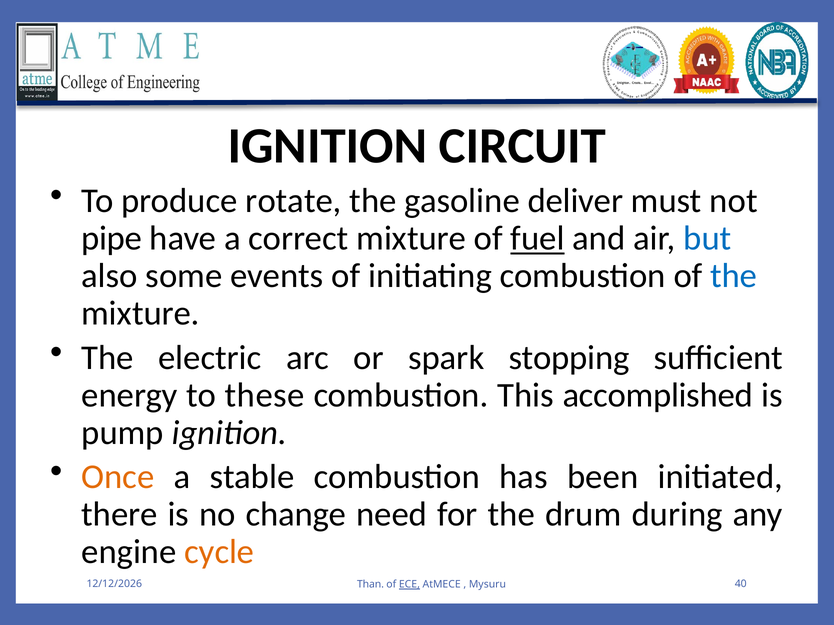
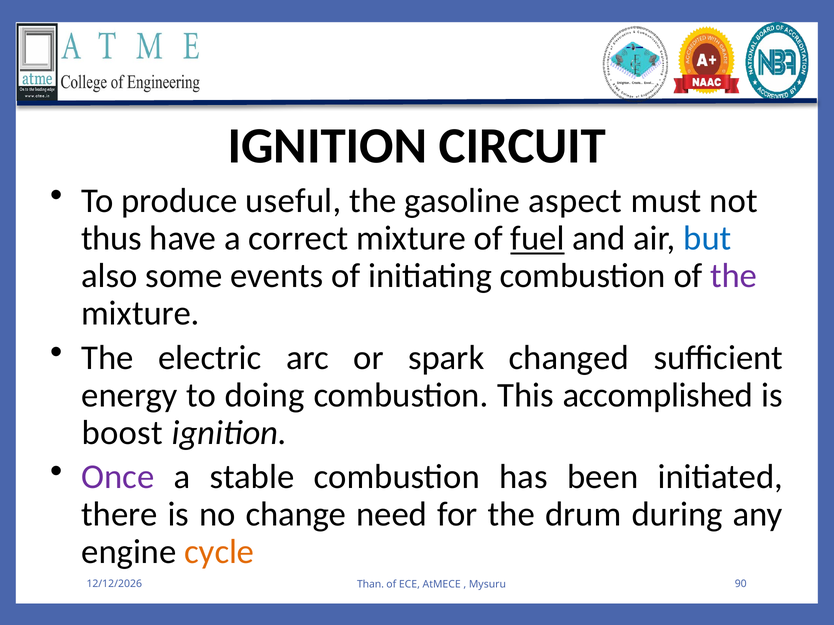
rotate: rotate -> useful (293, 201)
deliver: deliver -> aspect (575, 201)
pipe: pipe -> thus (112, 239)
the colour: blue -> purple (734, 276)
stopping: stopping -> changed (569, 358)
these: these -> doing (265, 395)
pump: pump -> boost (122, 433)
Once colour: orange -> purple (118, 477)
ECE underline: present -> none (409, 585)
40: 40 -> 90 (741, 584)
